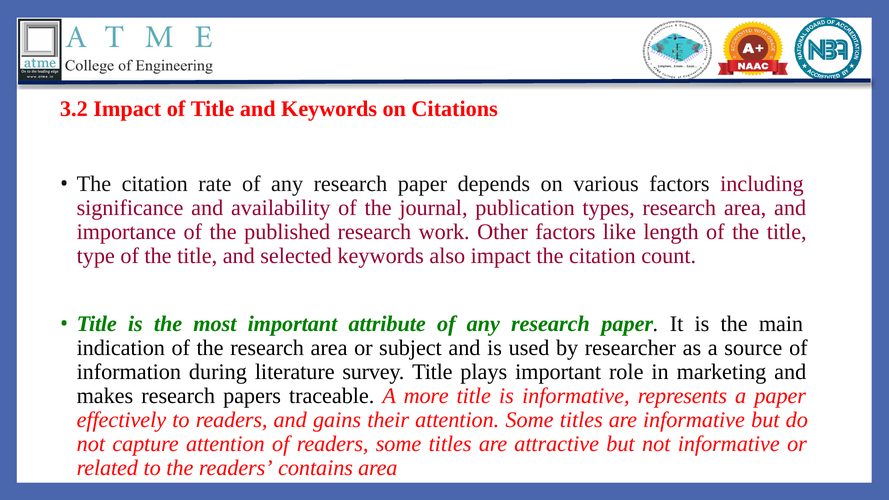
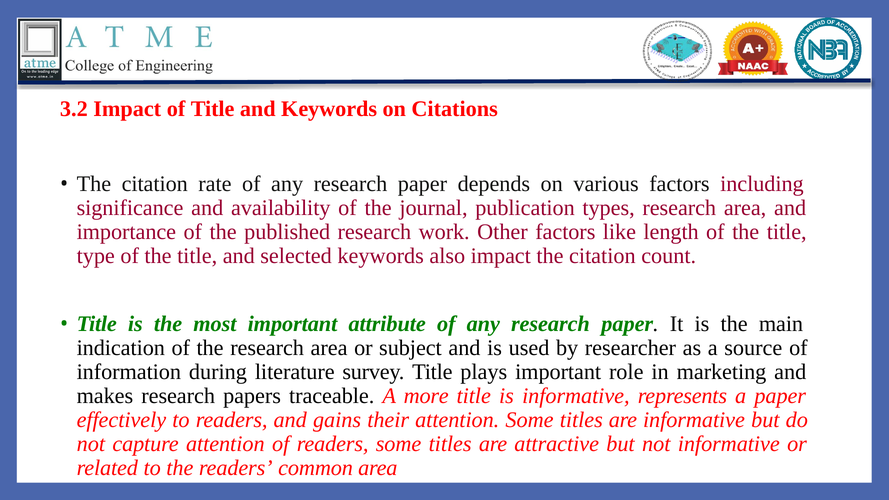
contains: contains -> common (316, 468)
